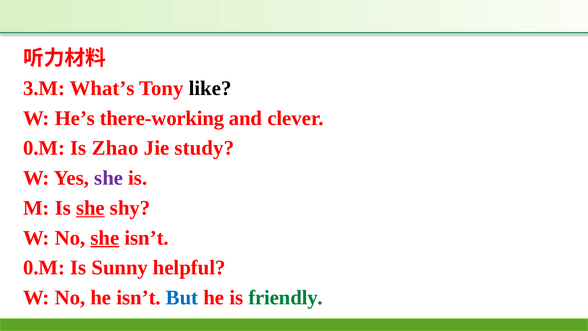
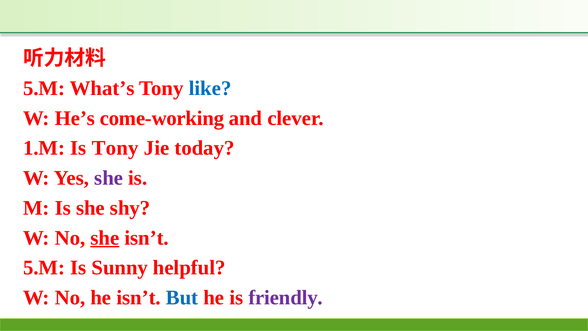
3.M: 3.M -> 5.M (44, 88)
like colour: black -> blue (210, 88)
there-working: there-working -> come-working (162, 118)
0.M: 0.M -> 1.M (44, 148)
Is Zhao: Zhao -> Tony (115, 148)
study: study -> today (204, 148)
she underline: present -> none (90, 208)
0.M: 0.M -> 5.M (44, 267)
friendly colour: green -> purple (286, 297)
